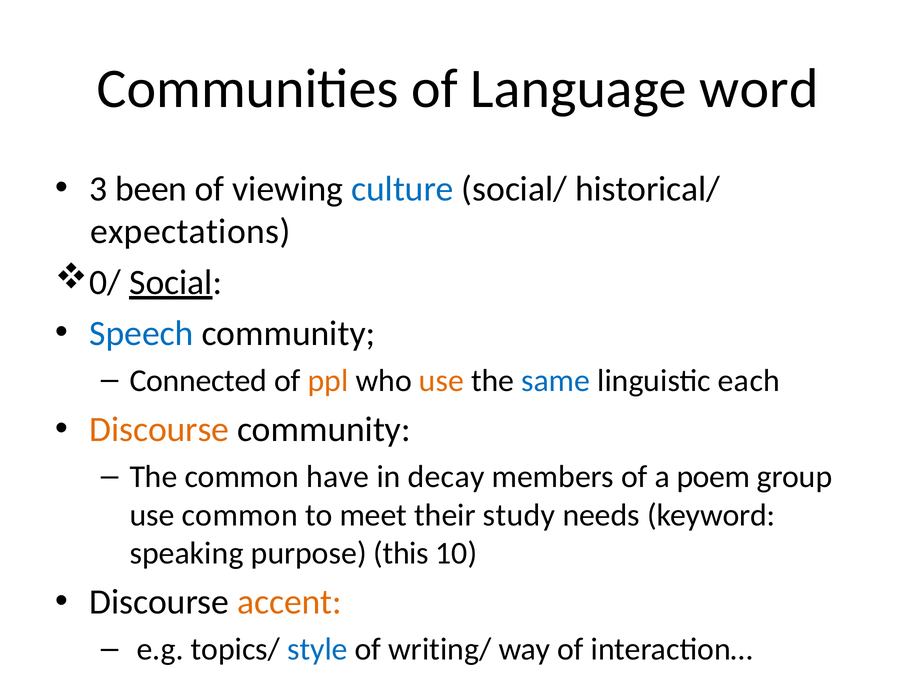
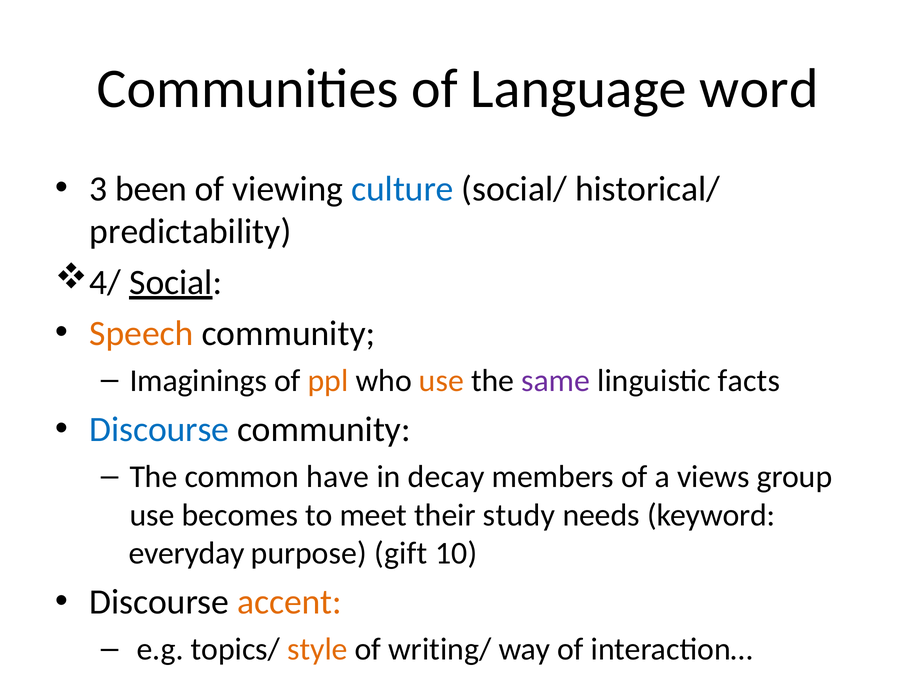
expectations: expectations -> predictability (190, 232)
0/: 0/ -> 4/ (105, 283)
Speech colour: blue -> orange (142, 334)
Connected: Connected -> Imaginings (198, 381)
same colour: blue -> purple (556, 381)
each: each -> facts (749, 381)
Discourse colour: orange -> blue (159, 430)
poem: poem -> views (713, 477)
use common: common -> becomes (240, 516)
speaking: speaking -> everyday (187, 554)
this: this -> gift (401, 554)
style colour: blue -> orange (317, 650)
